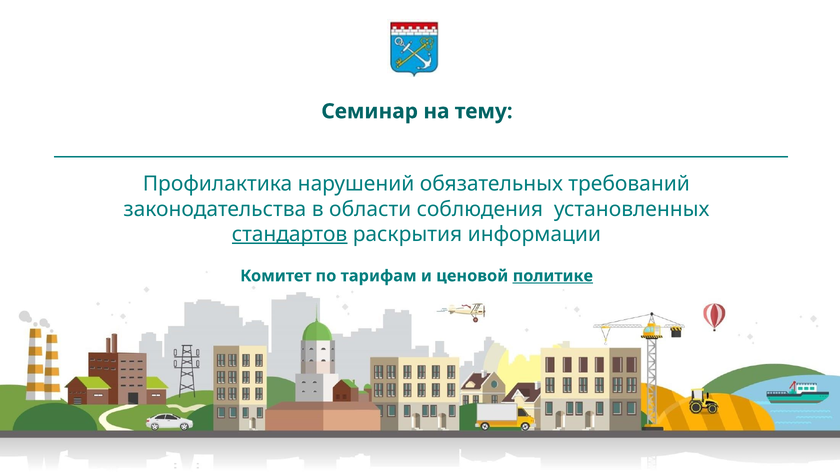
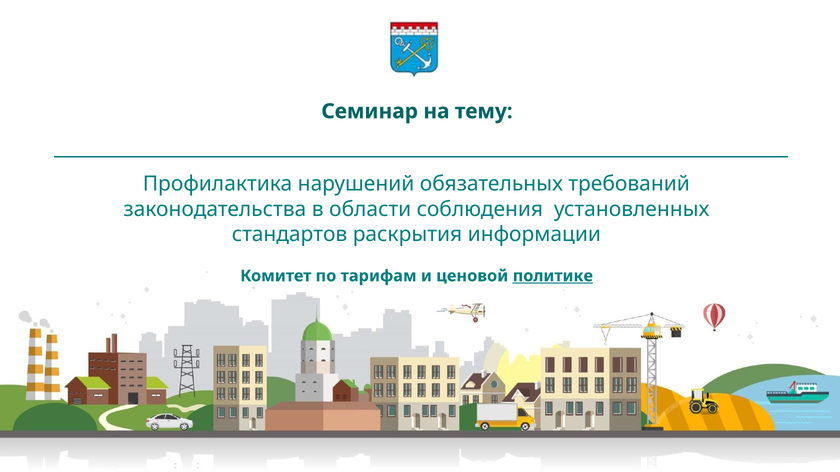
стандартов underline: present -> none (290, 235)
